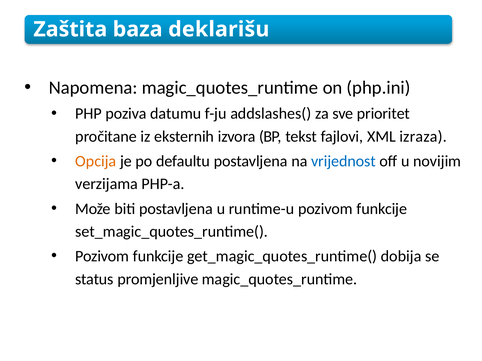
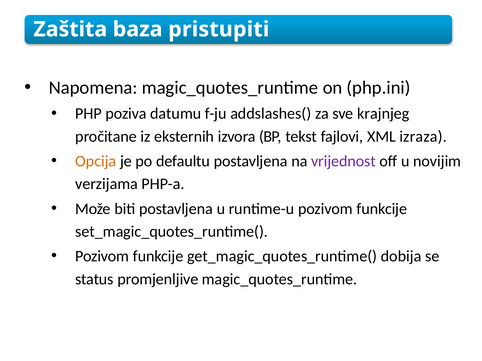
deklarišu: deklarišu -> pristupiti (219, 29)
prioritet: prioritet -> krajnjeg (383, 114)
vrijednost colour: blue -> purple (343, 161)
